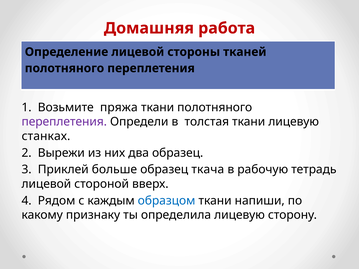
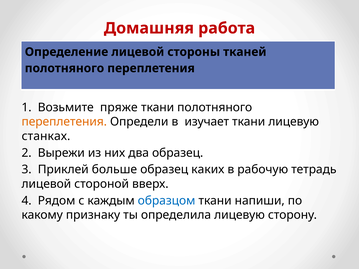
пряжа: пряжа -> пряже (119, 107)
переплетения colour: purple -> orange (64, 122)
толстая: толстая -> изучает (207, 122)
ткача: ткача -> каких (208, 170)
